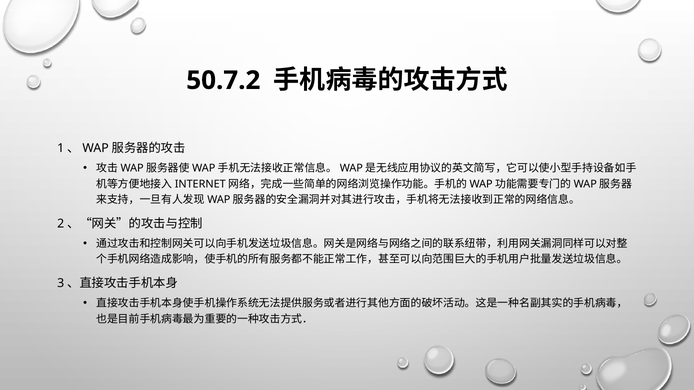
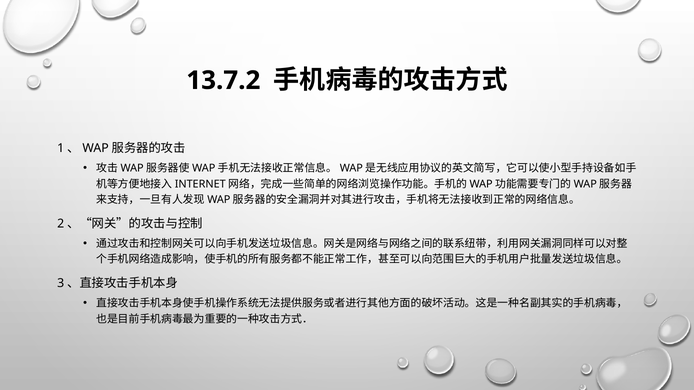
50.7.2: 50.7.2 -> 13.7.2 (223, 80)
